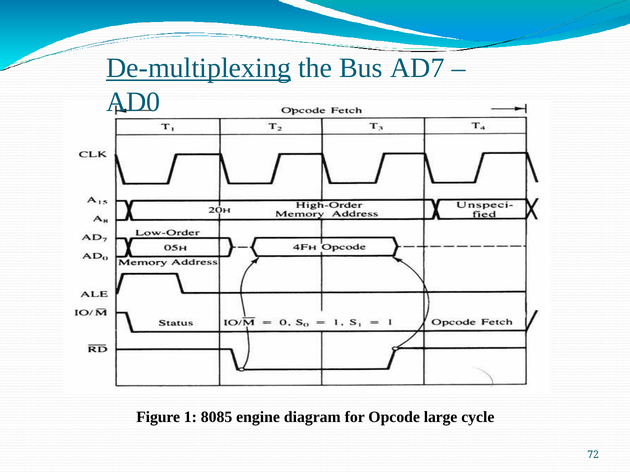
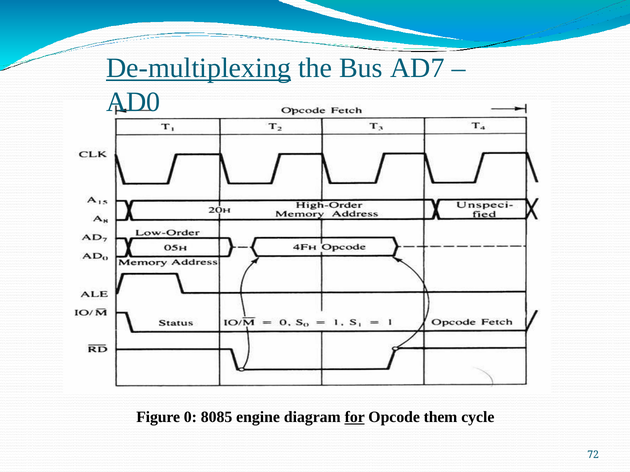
1: 1 -> 0 (190, 417)
for underline: none -> present (355, 417)
large: large -> them (441, 417)
